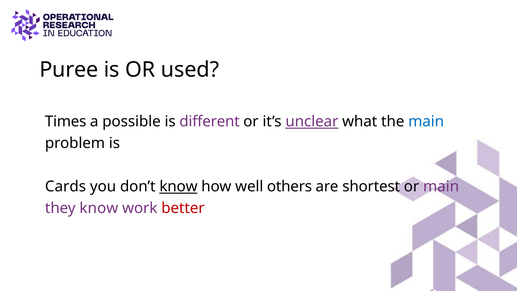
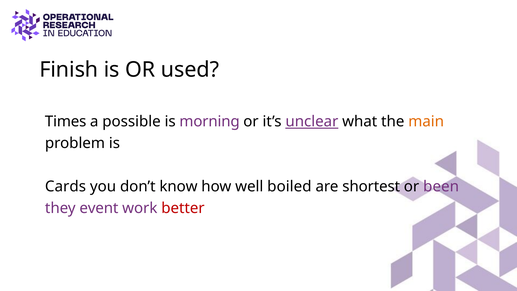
Puree: Puree -> Finish (69, 70)
different: different -> morning (210, 122)
main colour: blue -> orange (426, 122)
know underline: present -> none (178, 187)
others: others -> boiled (289, 187)
or main: main -> been (441, 187)
they know: know -> event (99, 208)
